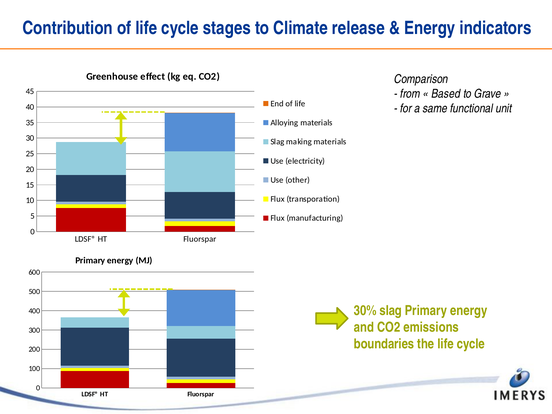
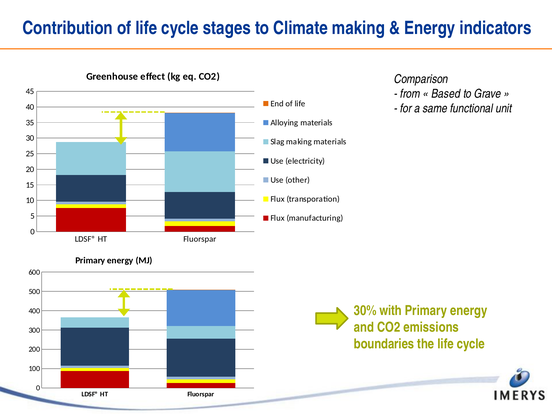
Climate release: release -> making (358, 28)
30% slag: slag -> with (391, 311)
